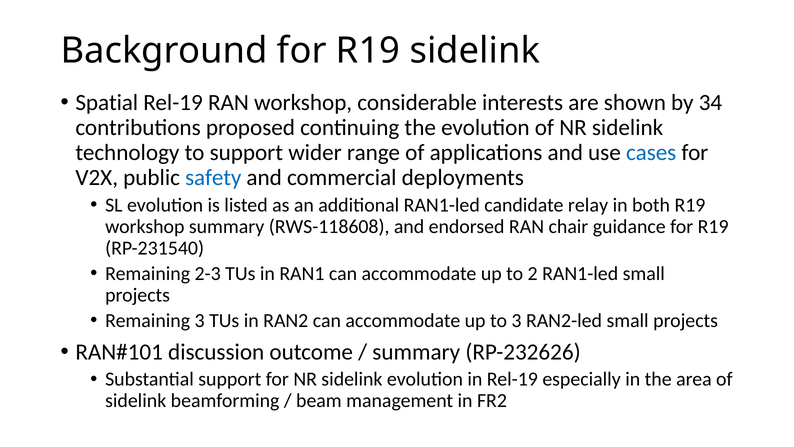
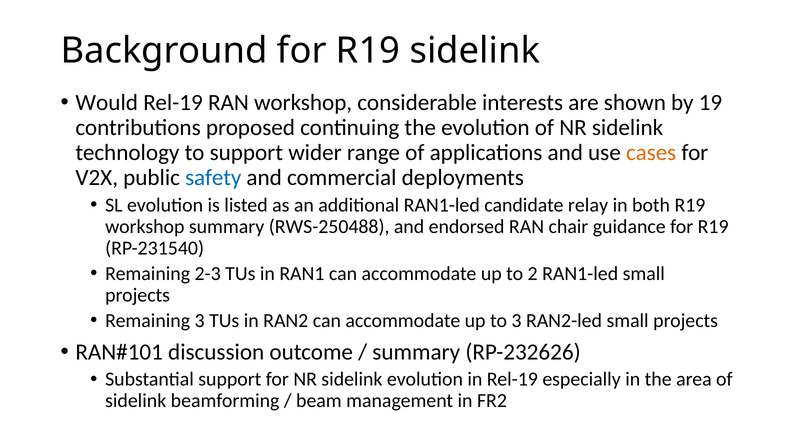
Spatial: Spatial -> Would (107, 103)
34: 34 -> 19 (710, 103)
cases colour: blue -> orange (651, 153)
RWS-118608: RWS-118608 -> RWS-250488 (329, 226)
